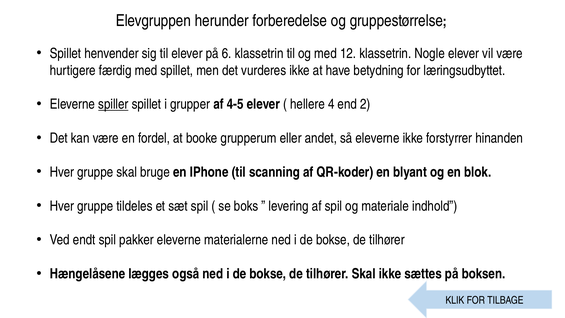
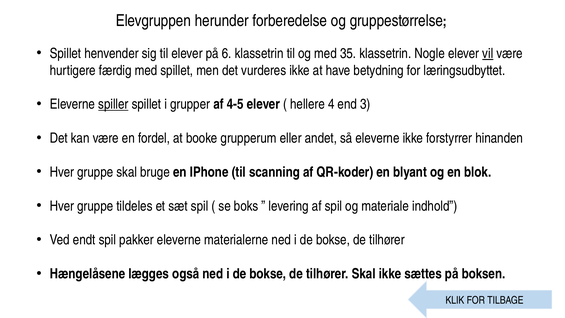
12: 12 -> 35 (348, 53)
vil underline: none -> present (488, 53)
2: 2 -> 3 (365, 104)
